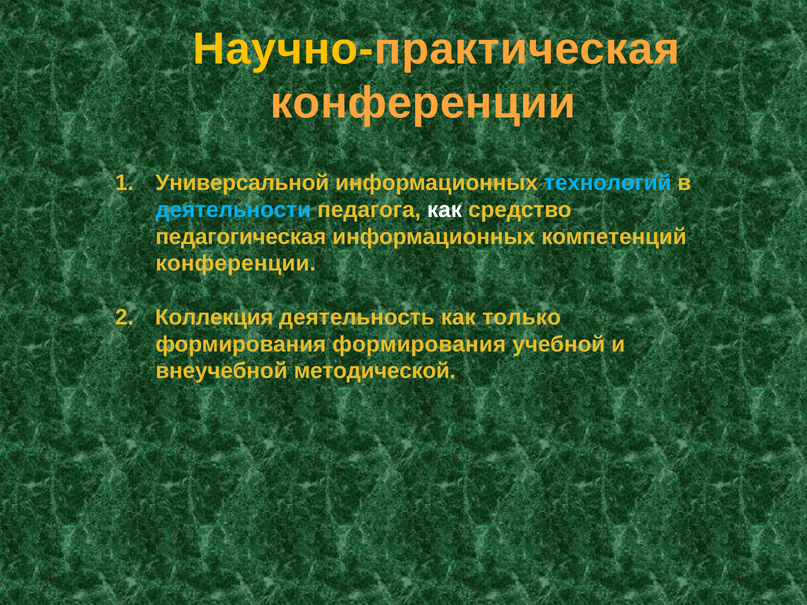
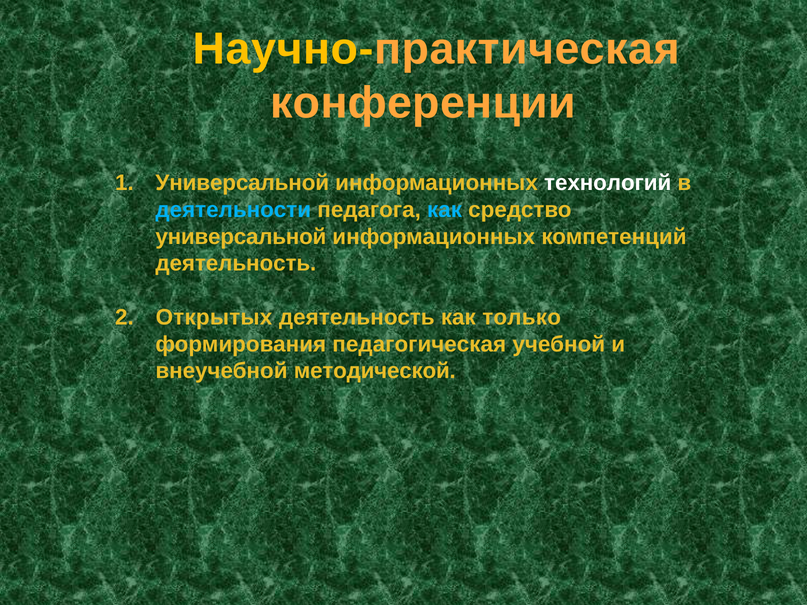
технологий colour: light blue -> white (608, 183)
как colour: white -> light blue (445, 210)
педагогическая: педагогическая -> универсальной (241, 237)
конференции: конференции -> деятельность (236, 264)
Коллекция: Коллекция -> Открытых (214, 317)
формирования формирования: формирования -> педагогическая (419, 344)
